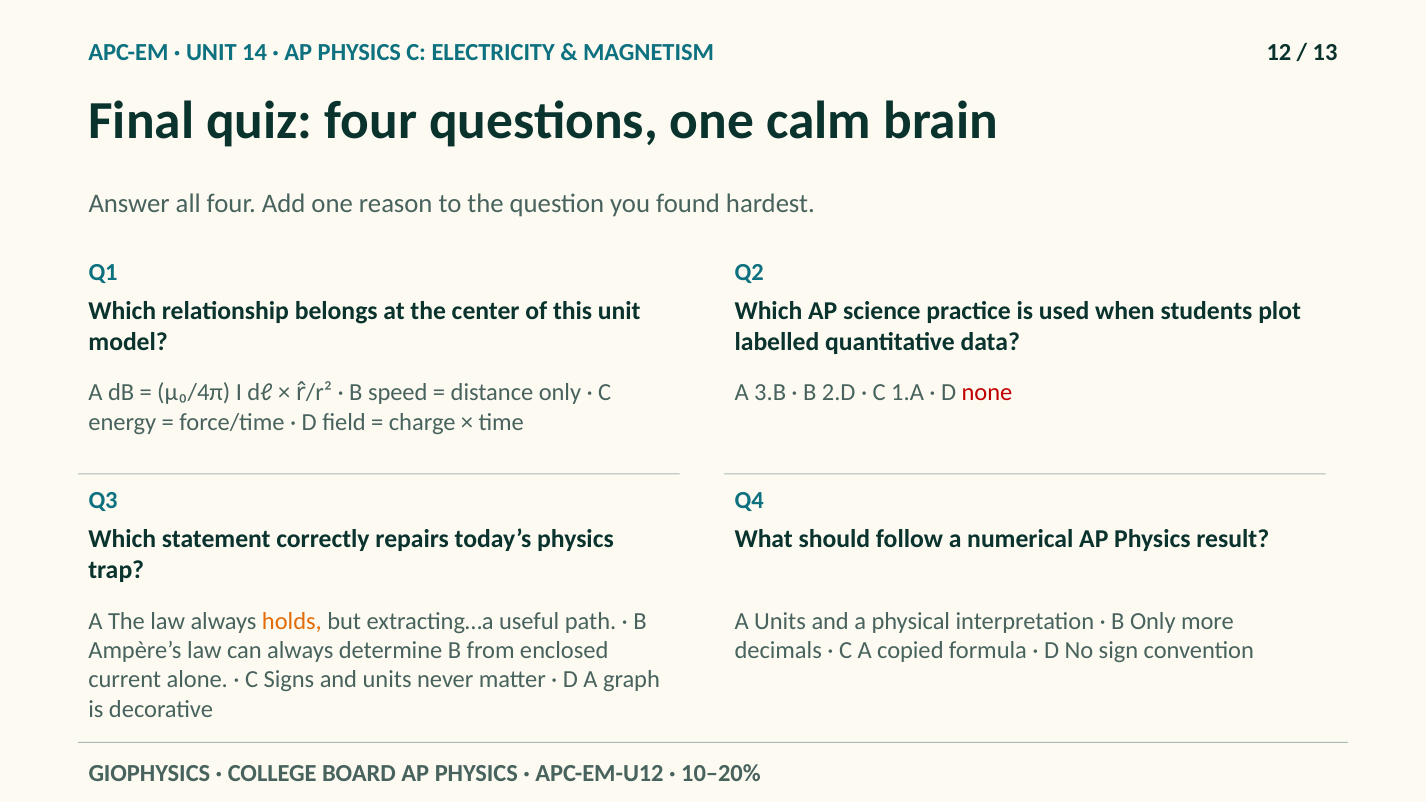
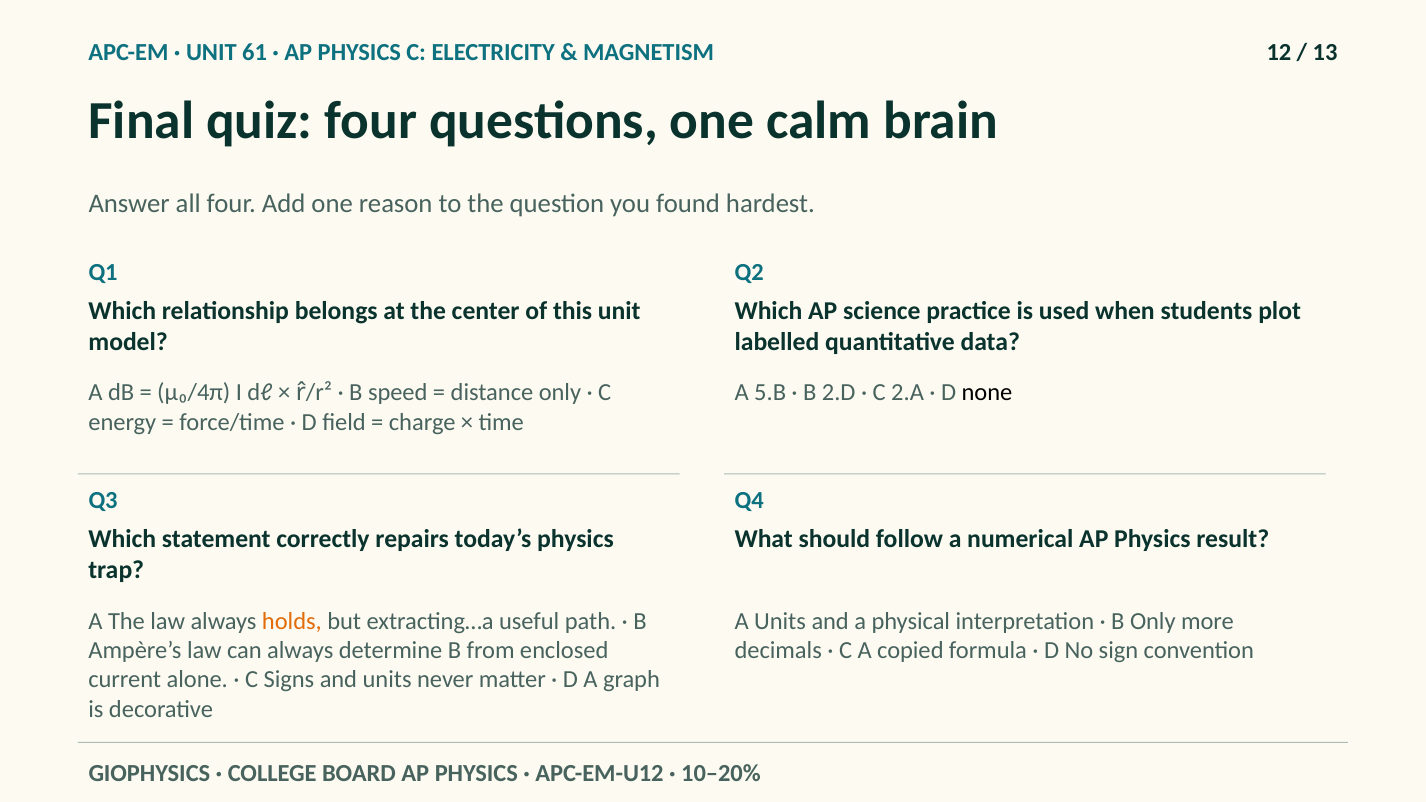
14: 14 -> 61 (255, 53)
3.B: 3.B -> 5.B (770, 393)
1.A: 1.A -> 2.A (908, 393)
none colour: red -> black (987, 393)
